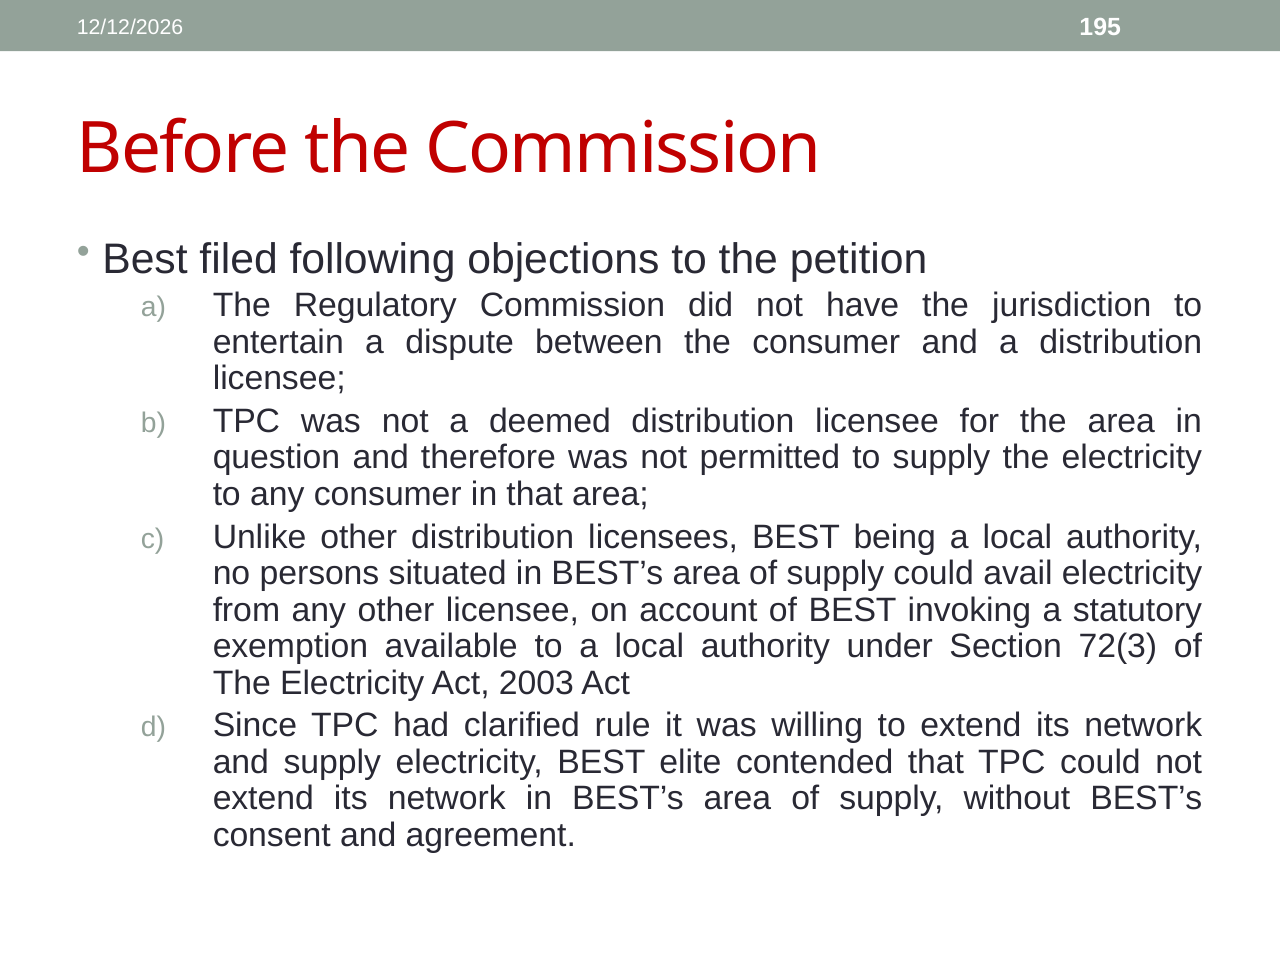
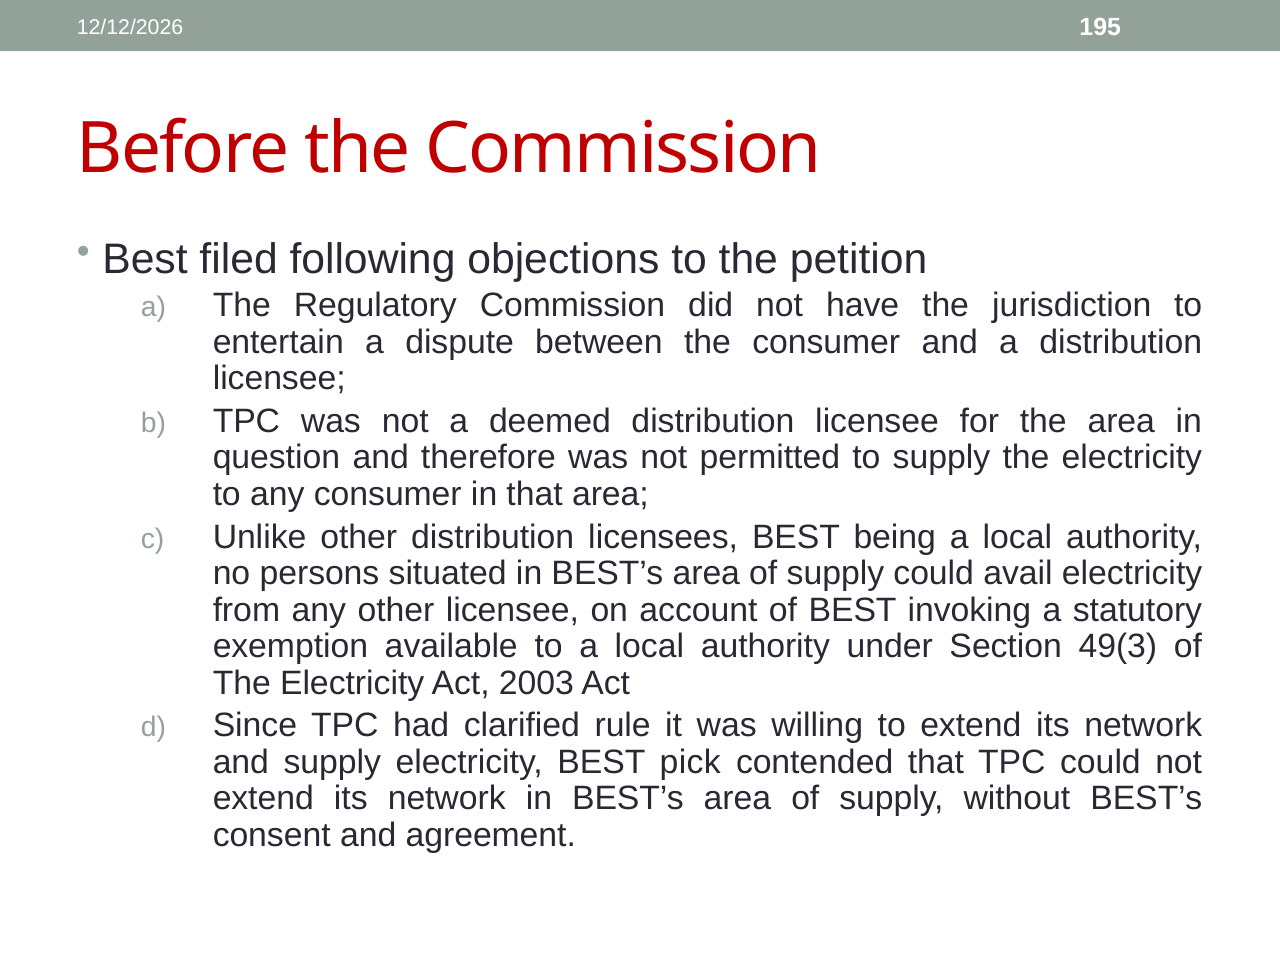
72(3: 72(3 -> 49(3 (1118, 646)
elite: elite -> pick (690, 762)
